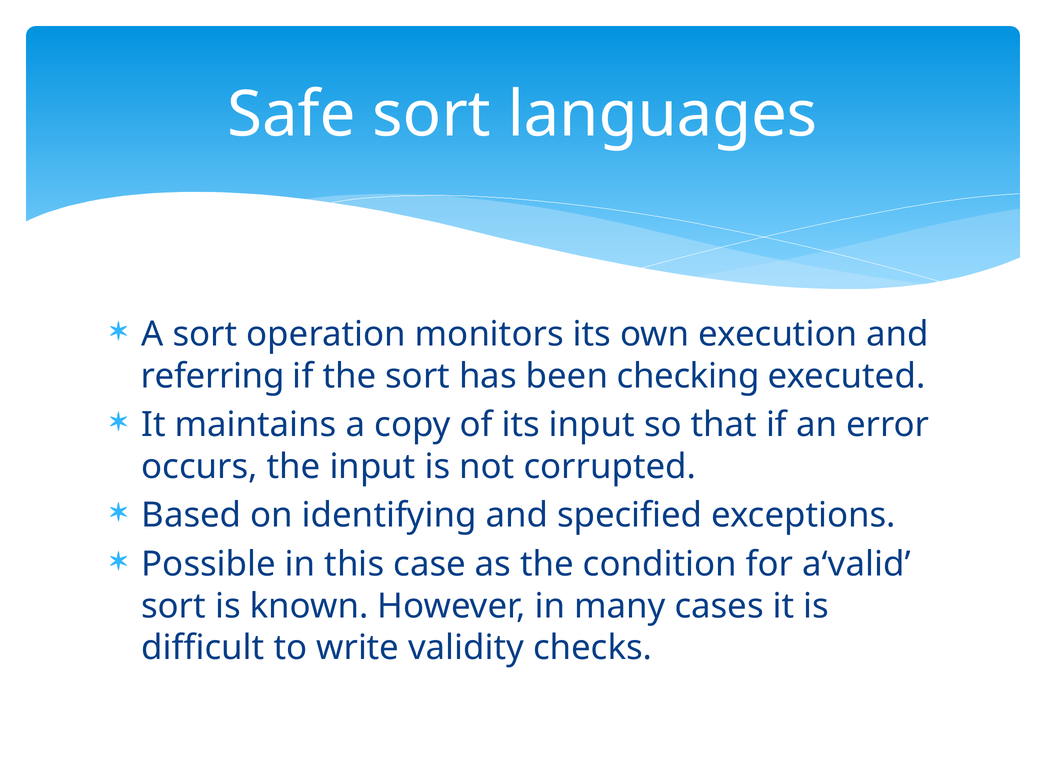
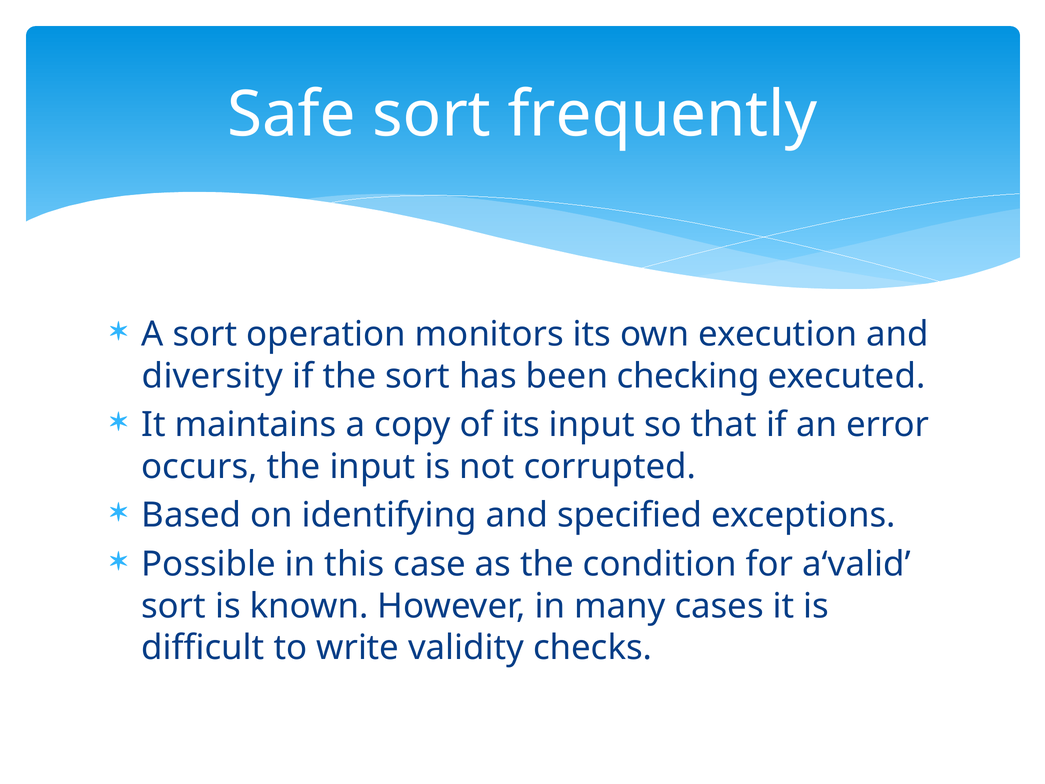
languages: languages -> frequently (662, 115)
referring: referring -> diversity (212, 376)
